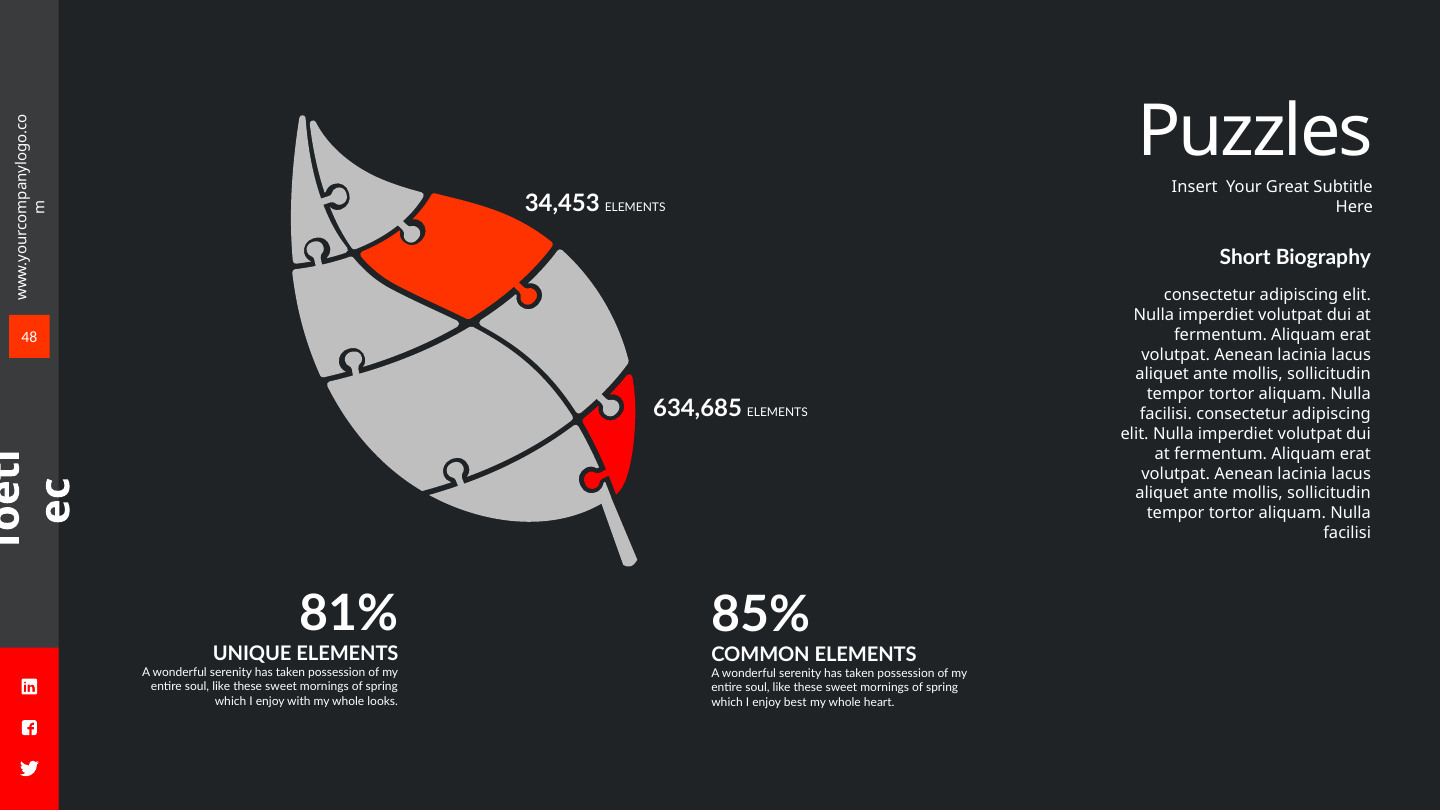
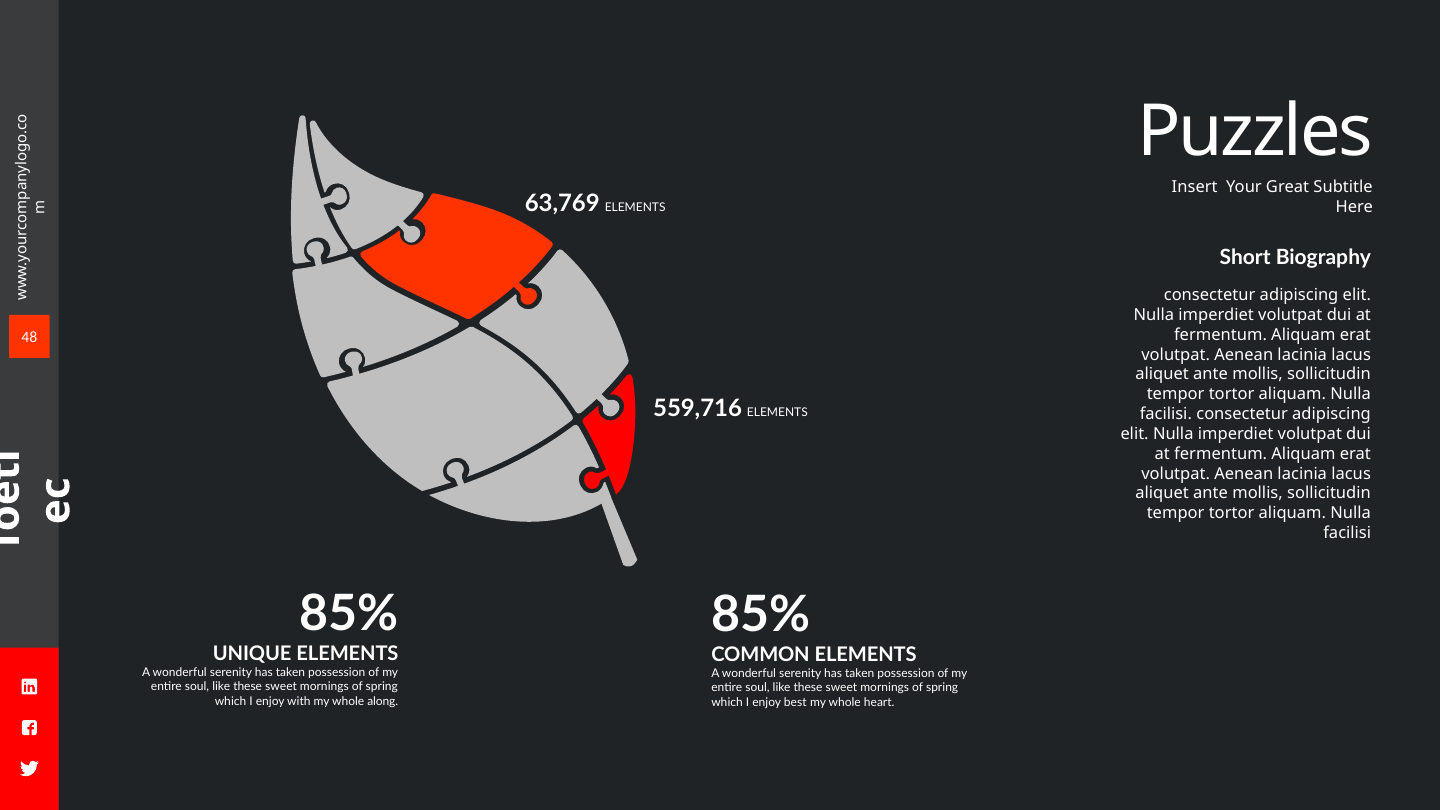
34,453: 34,453 -> 63,769 (562, 203)
634,685: 634,685 -> 559,716 (698, 408)
81%: 81% -> 85% (349, 614)
looks: looks -> along (383, 701)
